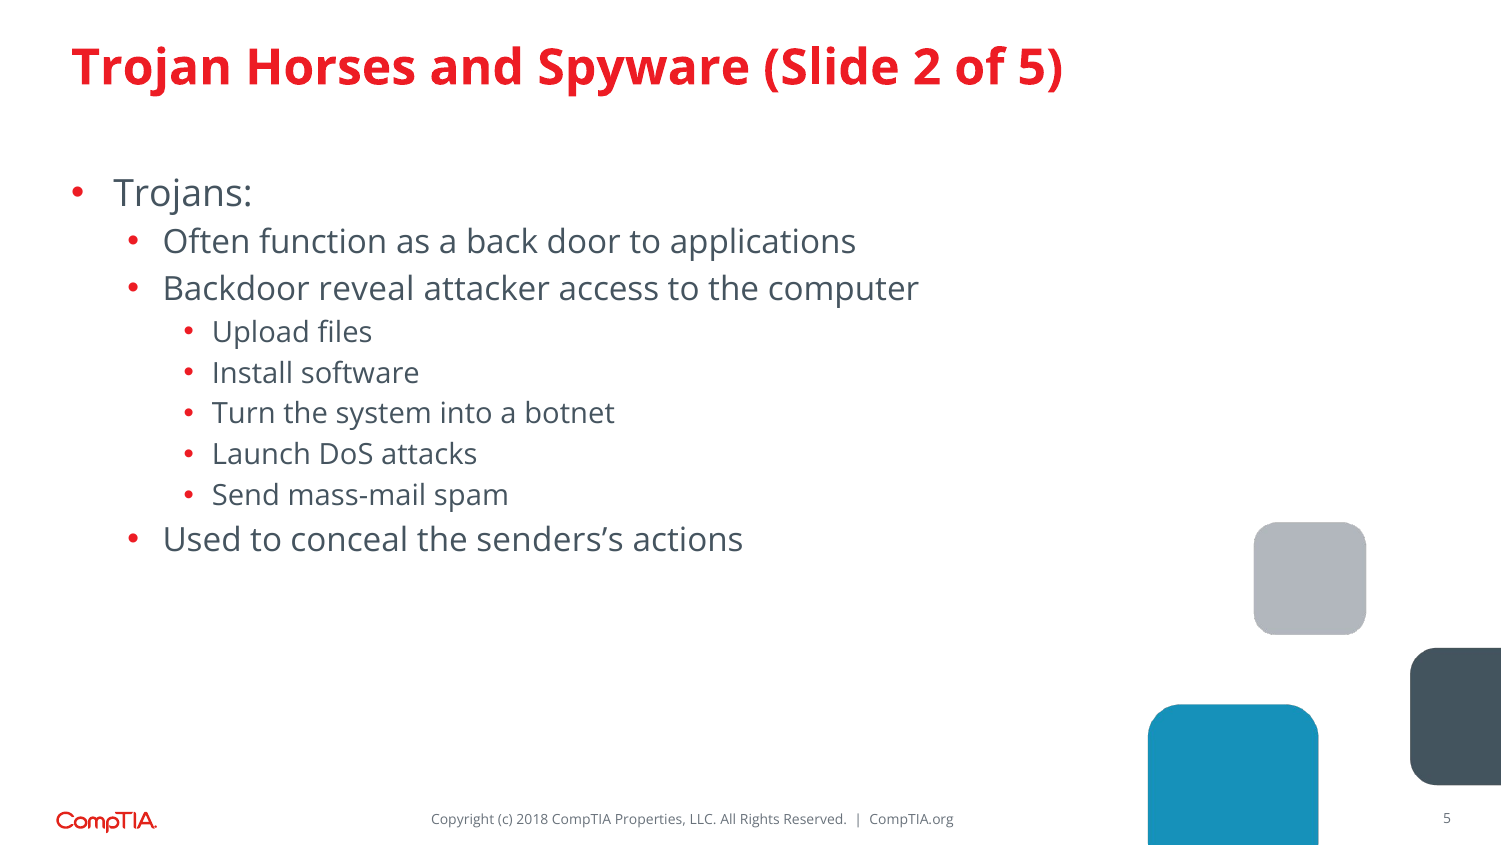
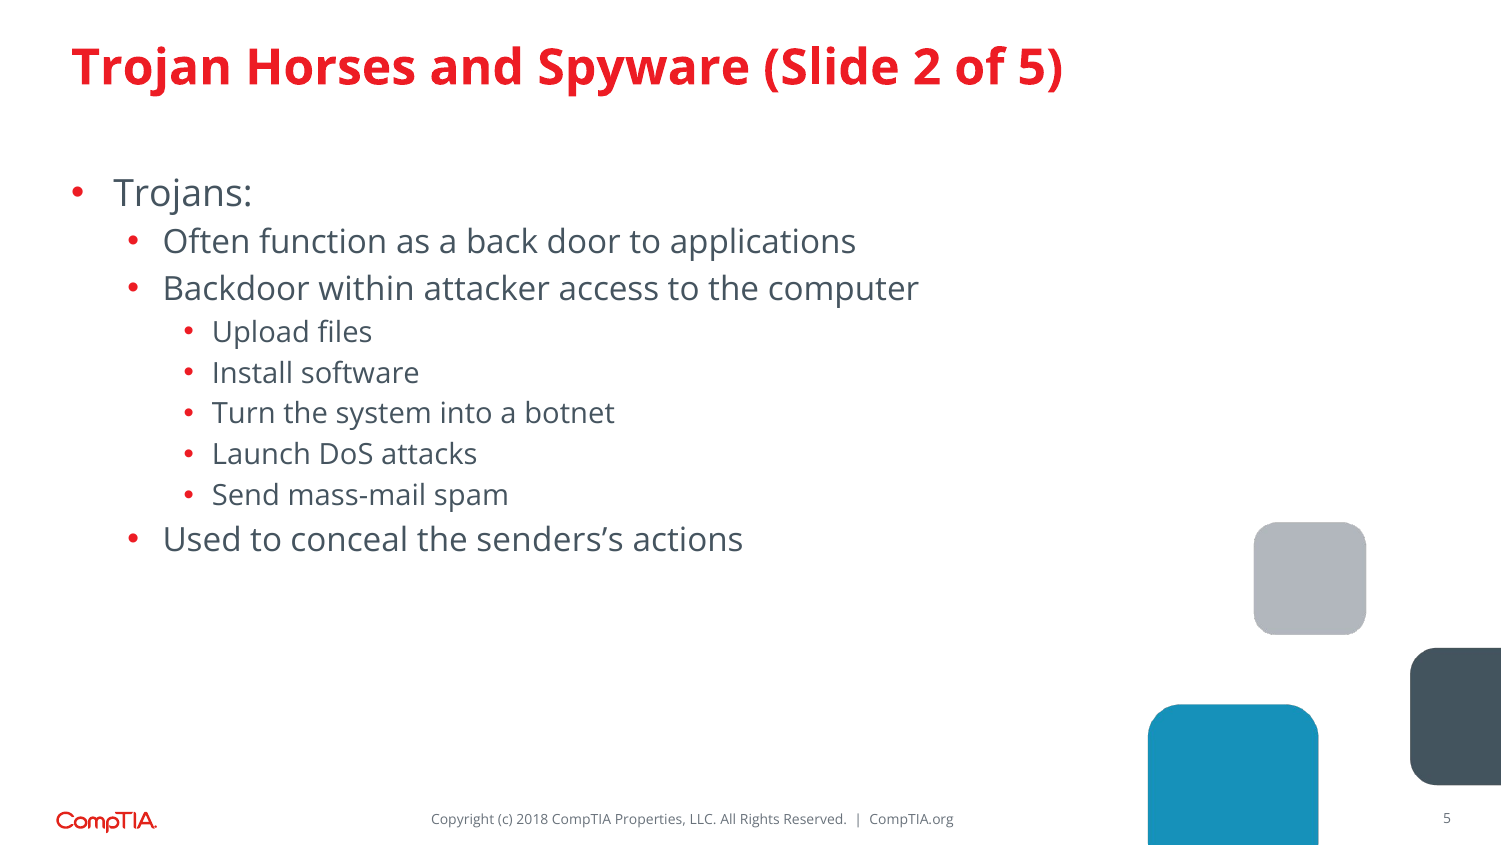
reveal: reveal -> within (367, 289)
